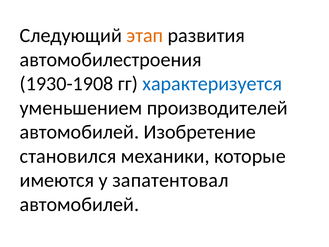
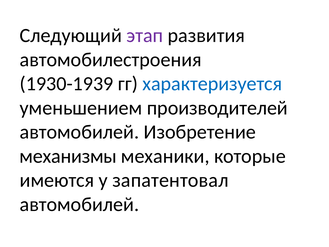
этап colour: orange -> purple (145, 35)
1930-1908: 1930-1908 -> 1930-1939 (67, 84)
становился: становился -> механизмы (68, 156)
